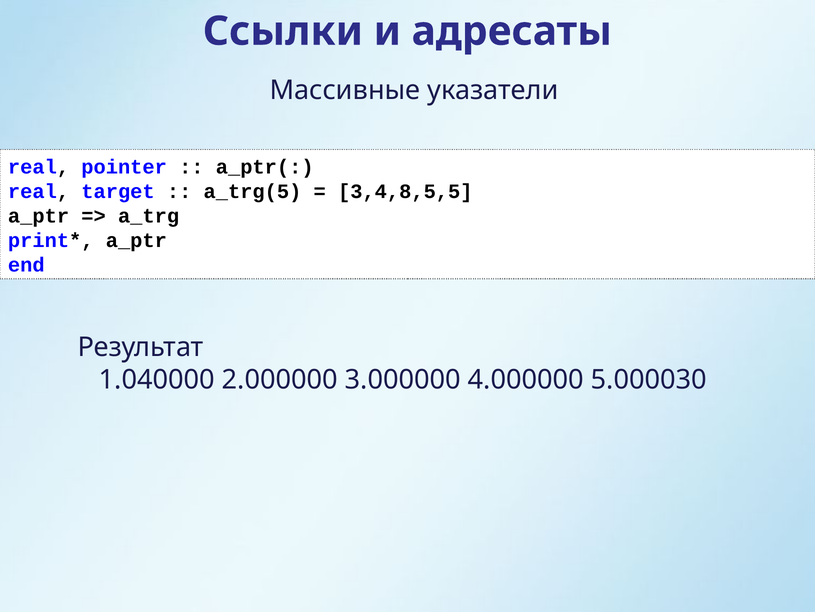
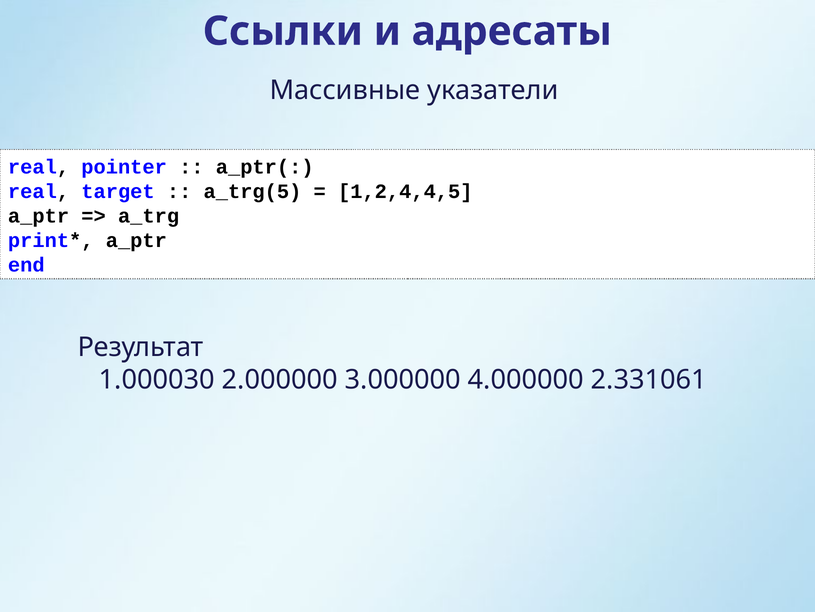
3,4,8,5,5: 3,4,8,5,5 -> 1,2,4,4,5 (405, 192)
1.040000: 1.040000 -> 1.000030 (157, 379)
5.000030: 5.000030 -> 2.331061 (649, 379)
